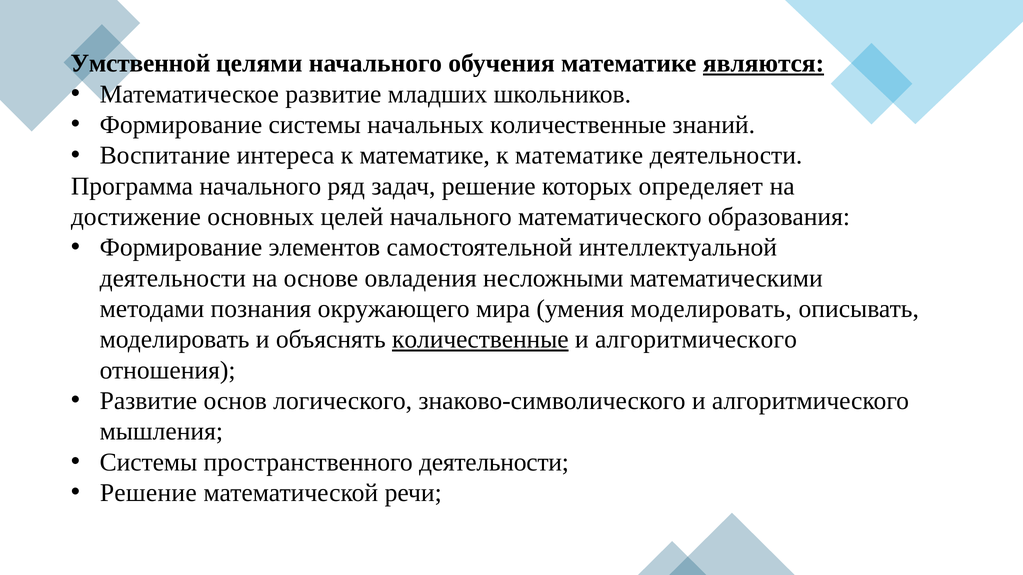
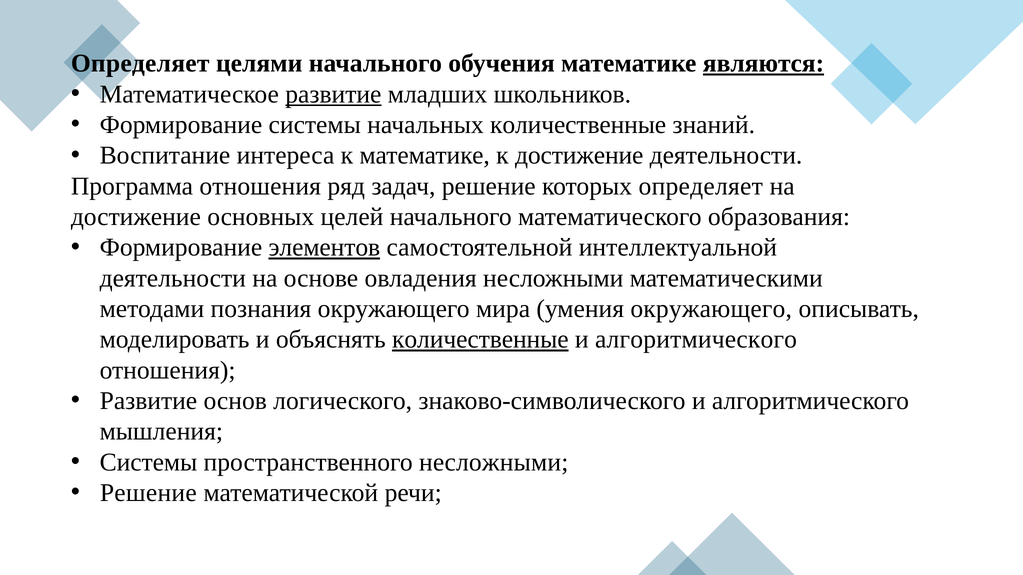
Умственной: Умственной -> Определяет (140, 64)
развитие underline: none -> present (333, 94)
математике к математике: математике -> достижение (579, 156)
Программа начального: начального -> отношения (260, 186)
элементов underline: none -> present (324, 248)
умения моделировать: моделировать -> окружающего (711, 309)
пространственного деятельности: деятельности -> несложными (494, 463)
